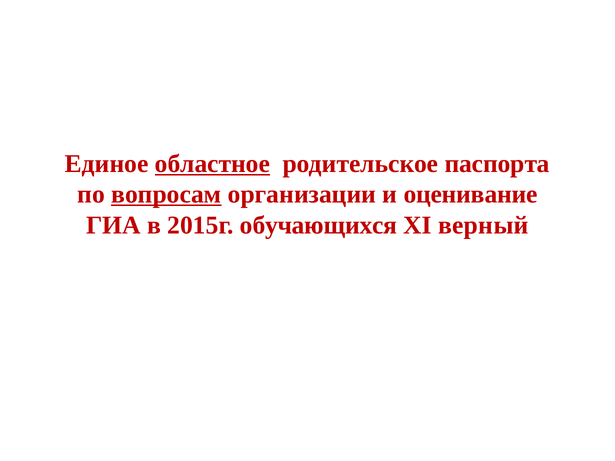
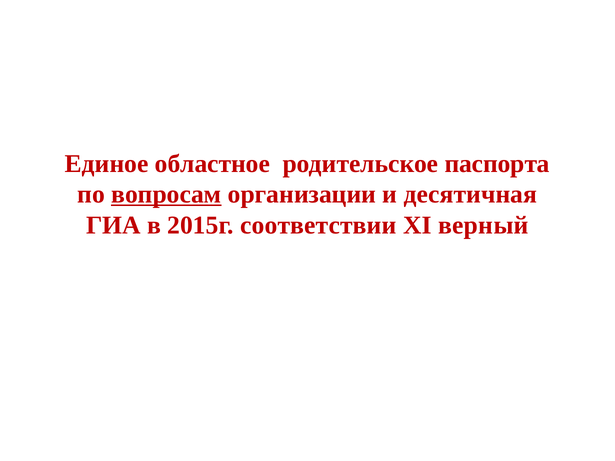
областное underline: present -> none (212, 164)
оценивание: оценивание -> десятичная (470, 194)
обучающихся: обучающихся -> соответствии (318, 225)
